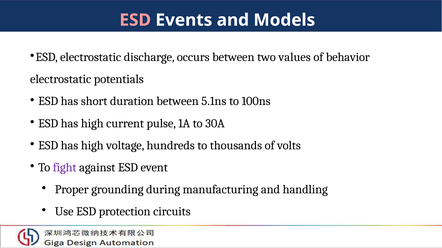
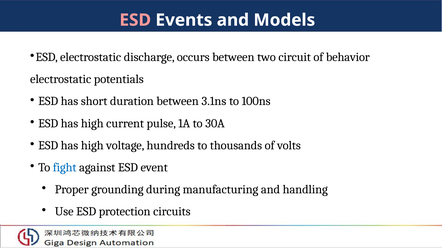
values: values -> circuit (295, 57)
5.1ns: 5.1ns -> 3.1ns (214, 102)
fight colour: purple -> blue (65, 168)
